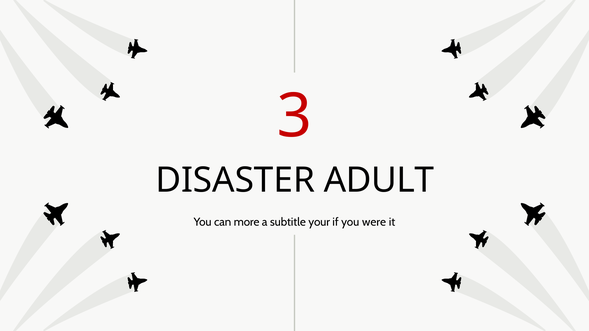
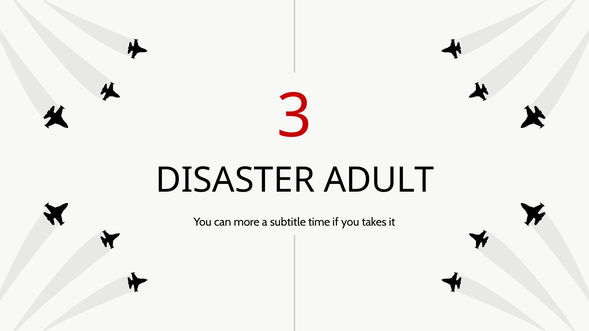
your: your -> time (319, 222)
were: were -> takes (374, 222)
